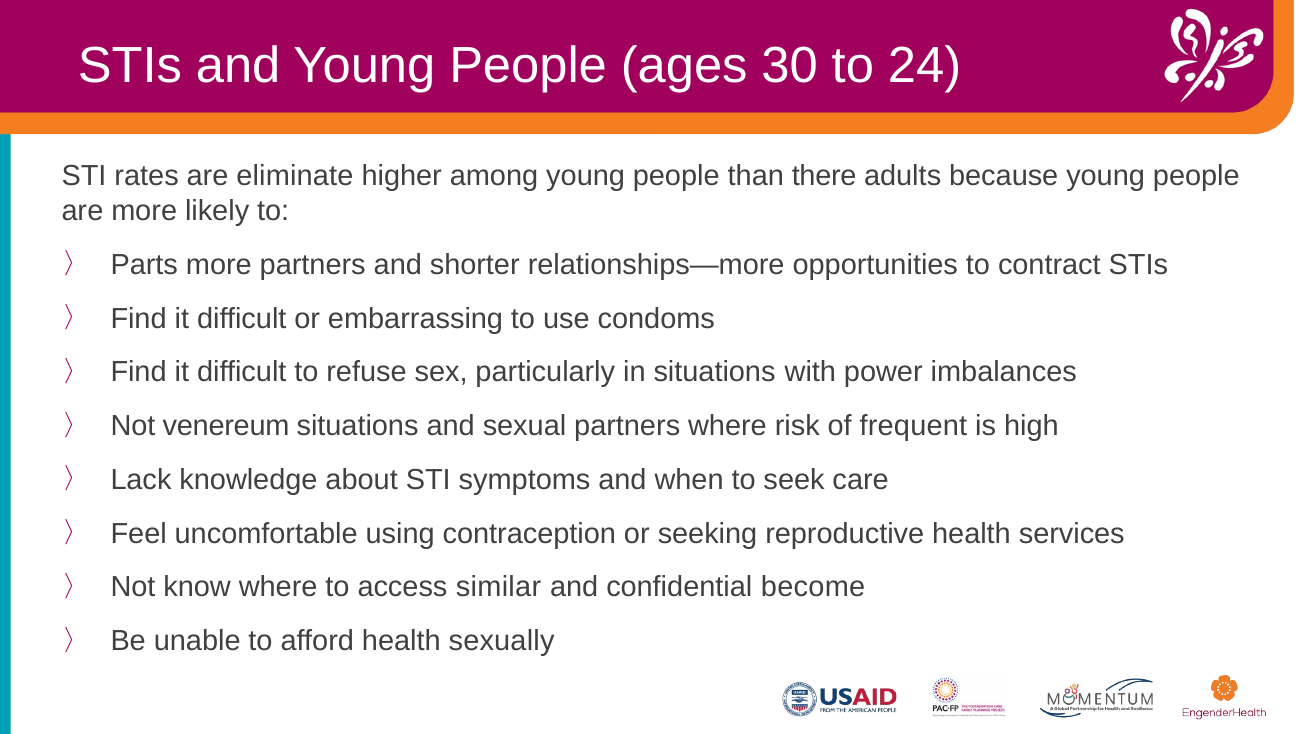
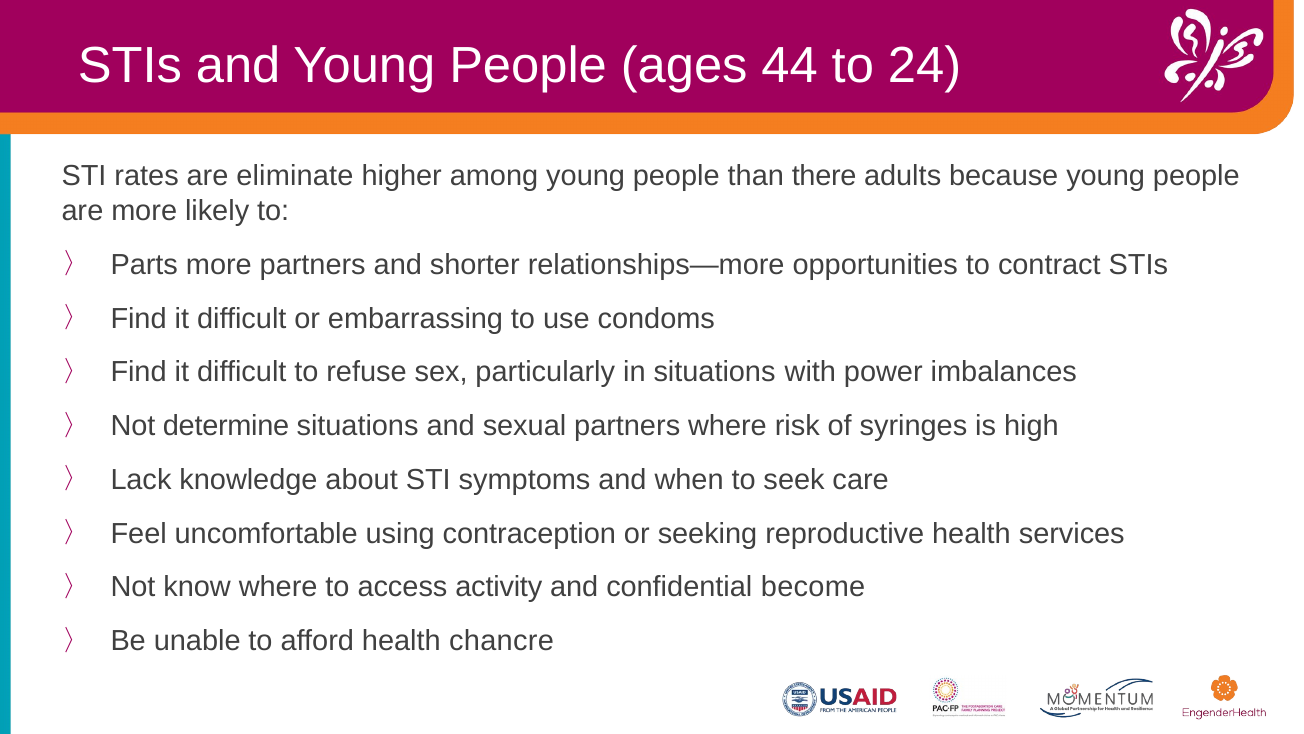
30: 30 -> 44 (790, 66)
venereum: venereum -> determine (226, 426)
frequent: frequent -> syringes (914, 426)
similar: similar -> activity (499, 587)
sexually: sexually -> chancre (501, 641)
